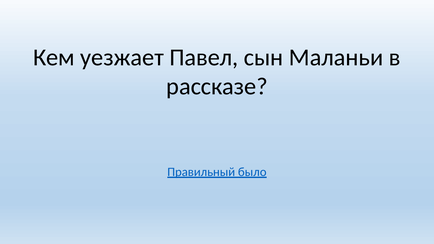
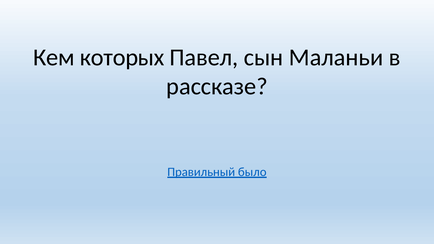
уезжает: уезжает -> которых (122, 57)
